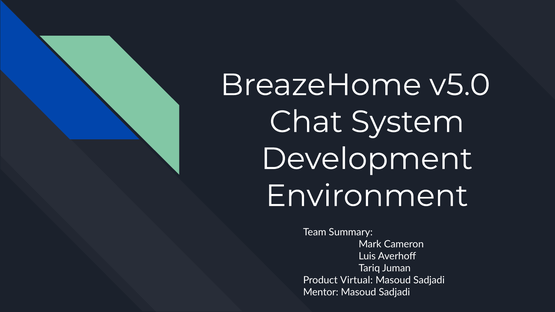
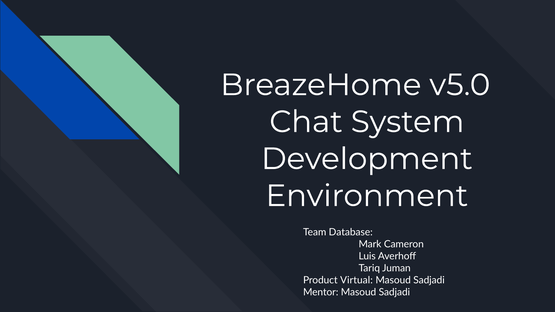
Summary: Summary -> Database (351, 232)
